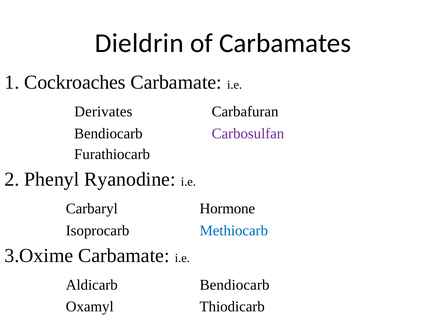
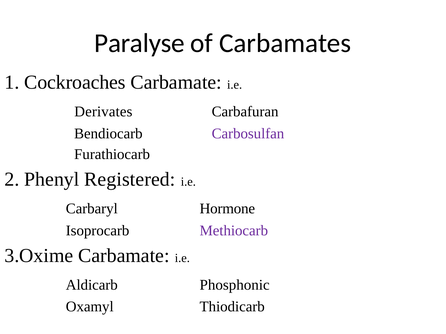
Dieldrin: Dieldrin -> Paralyse (139, 43)
Ryanodine: Ryanodine -> Registered (130, 180)
Methiocarb colour: blue -> purple (234, 231)
Aldicarb Bendiocarb: Bendiocarb -> Phosphonic (235, 285)
